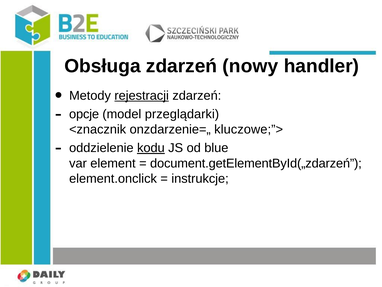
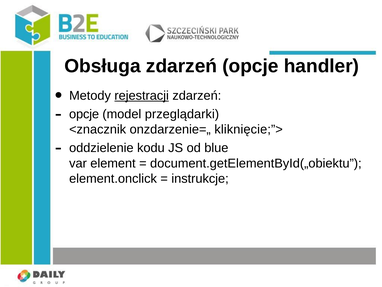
zdarzeń nowy: nowy -> opcje (250, 66)
kluczowe;”>: kluczowe;”> -> kliknięcie;”> (249, 129)
kodu underline: present -> none (151, 148)
document.getElementById(„zdarzeń: document.getElementById(„zdarzeń -> document.getElementById(„obiektu (256, 163)
